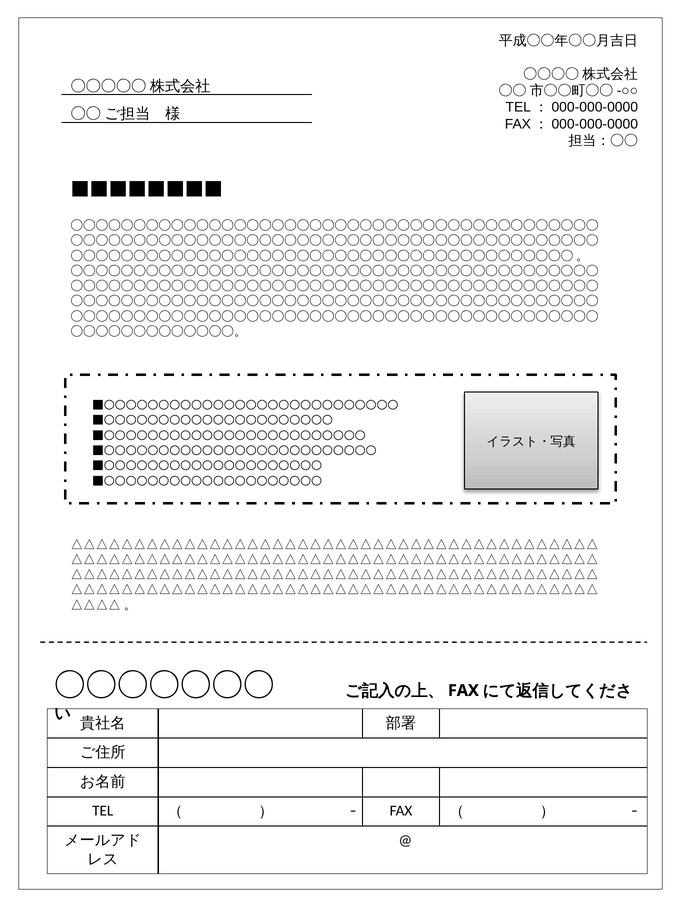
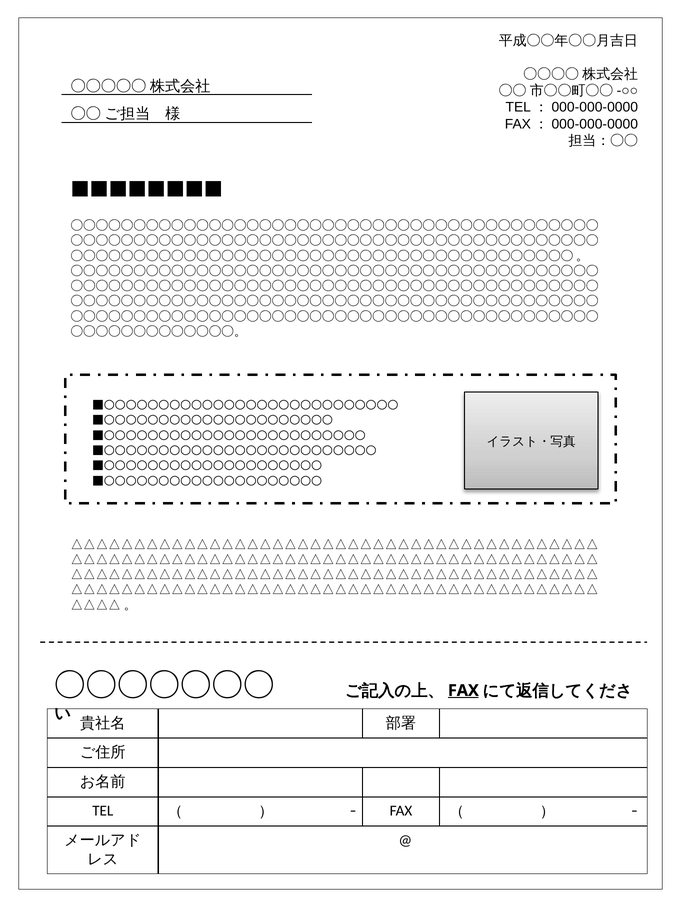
FAX underline: none -> present (463, 691)
